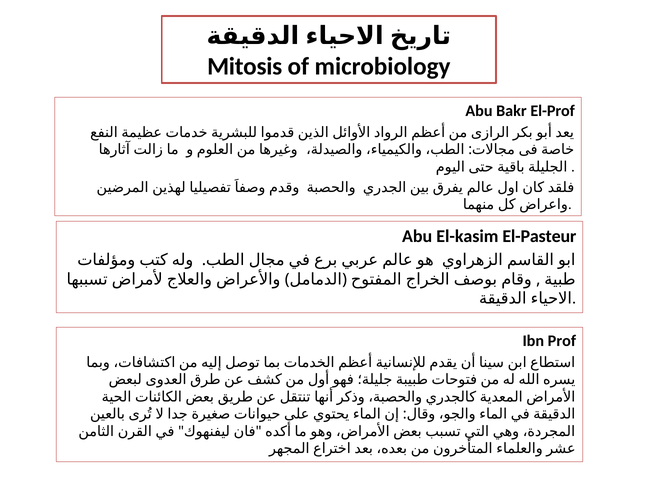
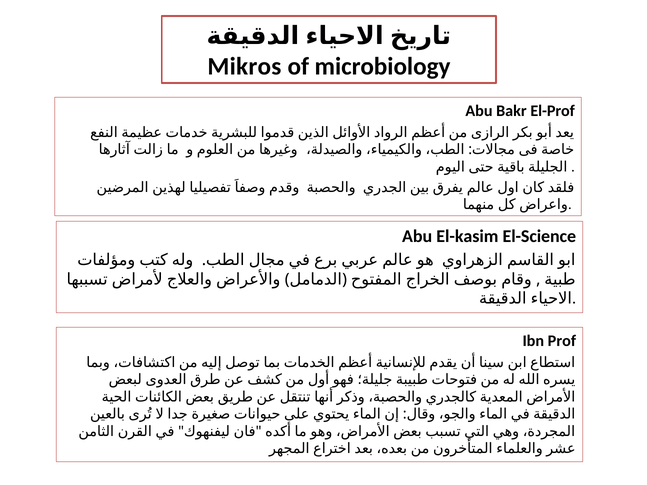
Mitosis: Mitosis -> Mikros (244, 66)
El-Pasteur: El-Pasteur -> El-Science (539, 236)
